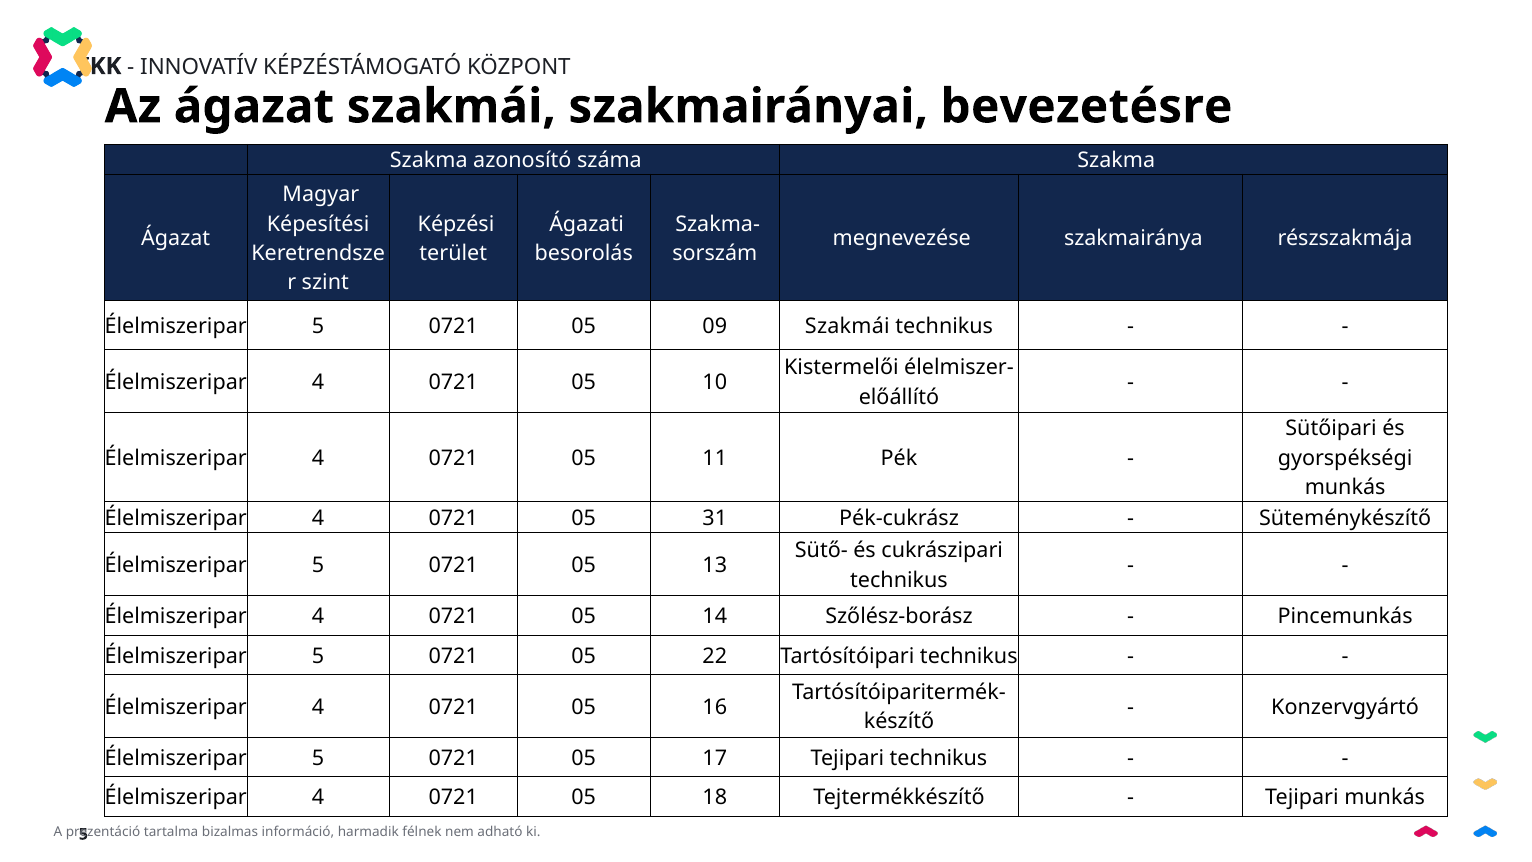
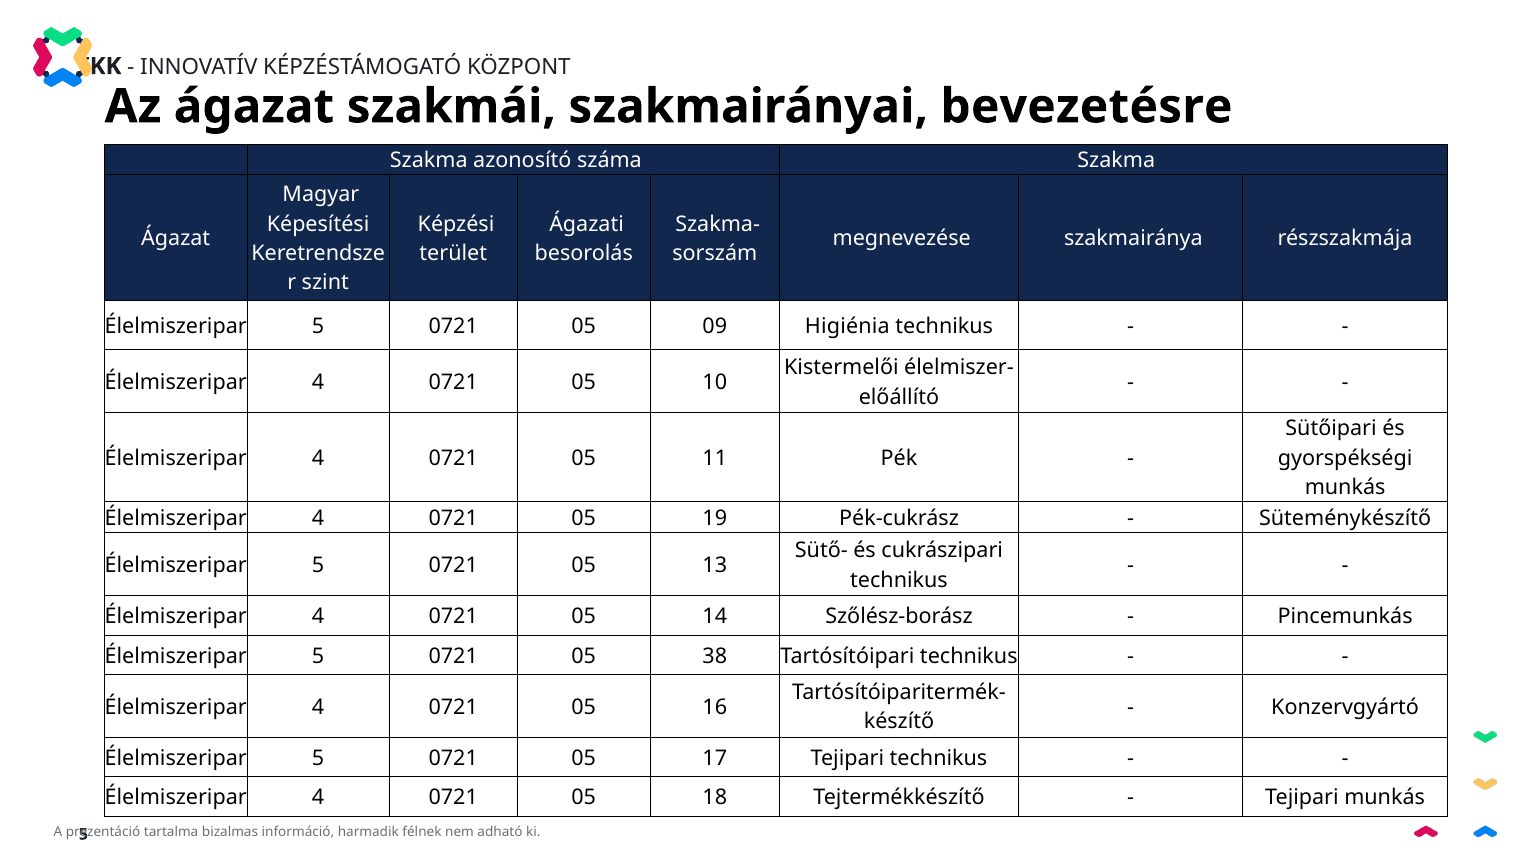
09 Szakmái: Szakmái -> Higiénia (847, 326)
31: 31 -> 19 (715, 518)
22: 22 -> 38 (715, 656)
